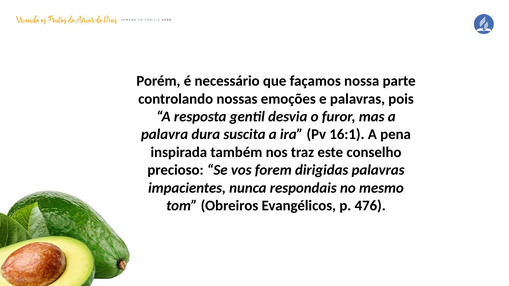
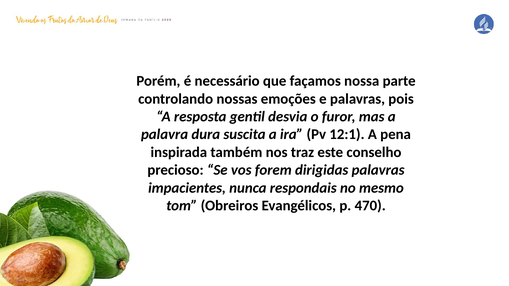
16:1: 16:1 -> 12:1 (347, 135)
476: 476 -> 470 (370, 206)
